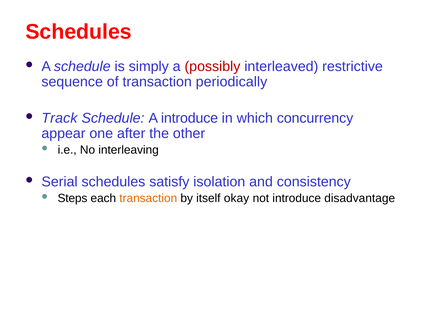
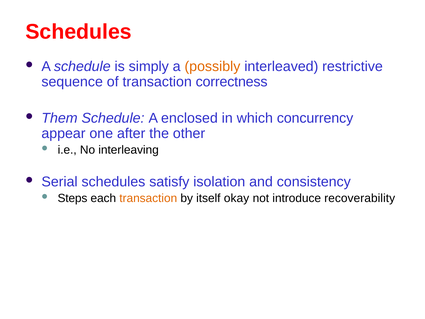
possibly colour: red -> orange (212, 67)
periodically: periodically -> correctness (232, 82)
Track: Track -> Them (60, 118)
A introduce: introduce -> enclosed (189, 118)
disadvantage: disadvantage -> recoverability (360, 198)
